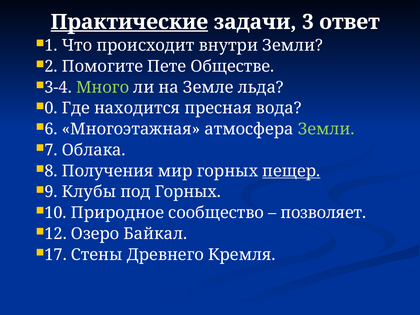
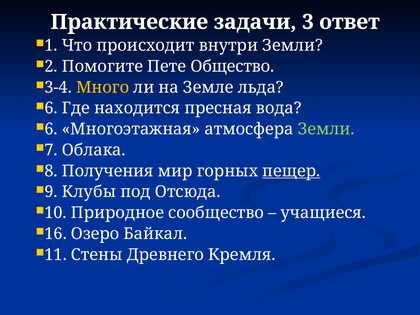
Практические underline: present -> none (129, 22)
Обществе: Обществе -> Общество (232, 66)
Много colour: light green -> yellow (103, 87)
0: 0 -> 6 (51, 108)
под Горных: Горных -> Отсюда (188, 192)
позволяет: позволяет -> учащиеся (323, 213)
12: 12 -> 16 (56, 234)
17: 17 -> 11 (56, 255)
